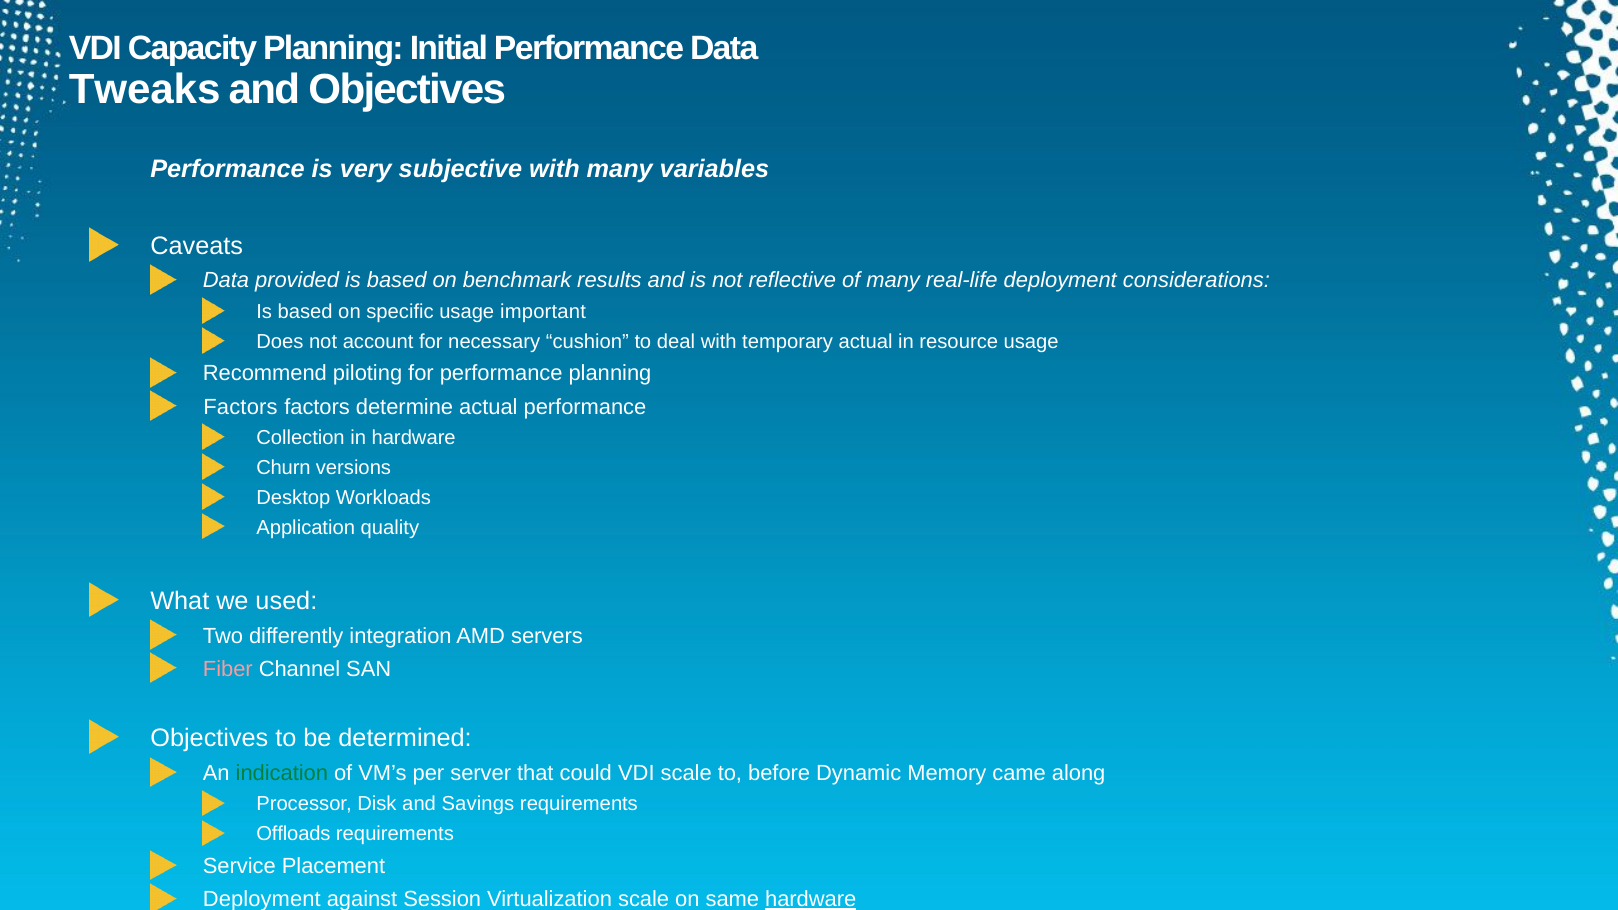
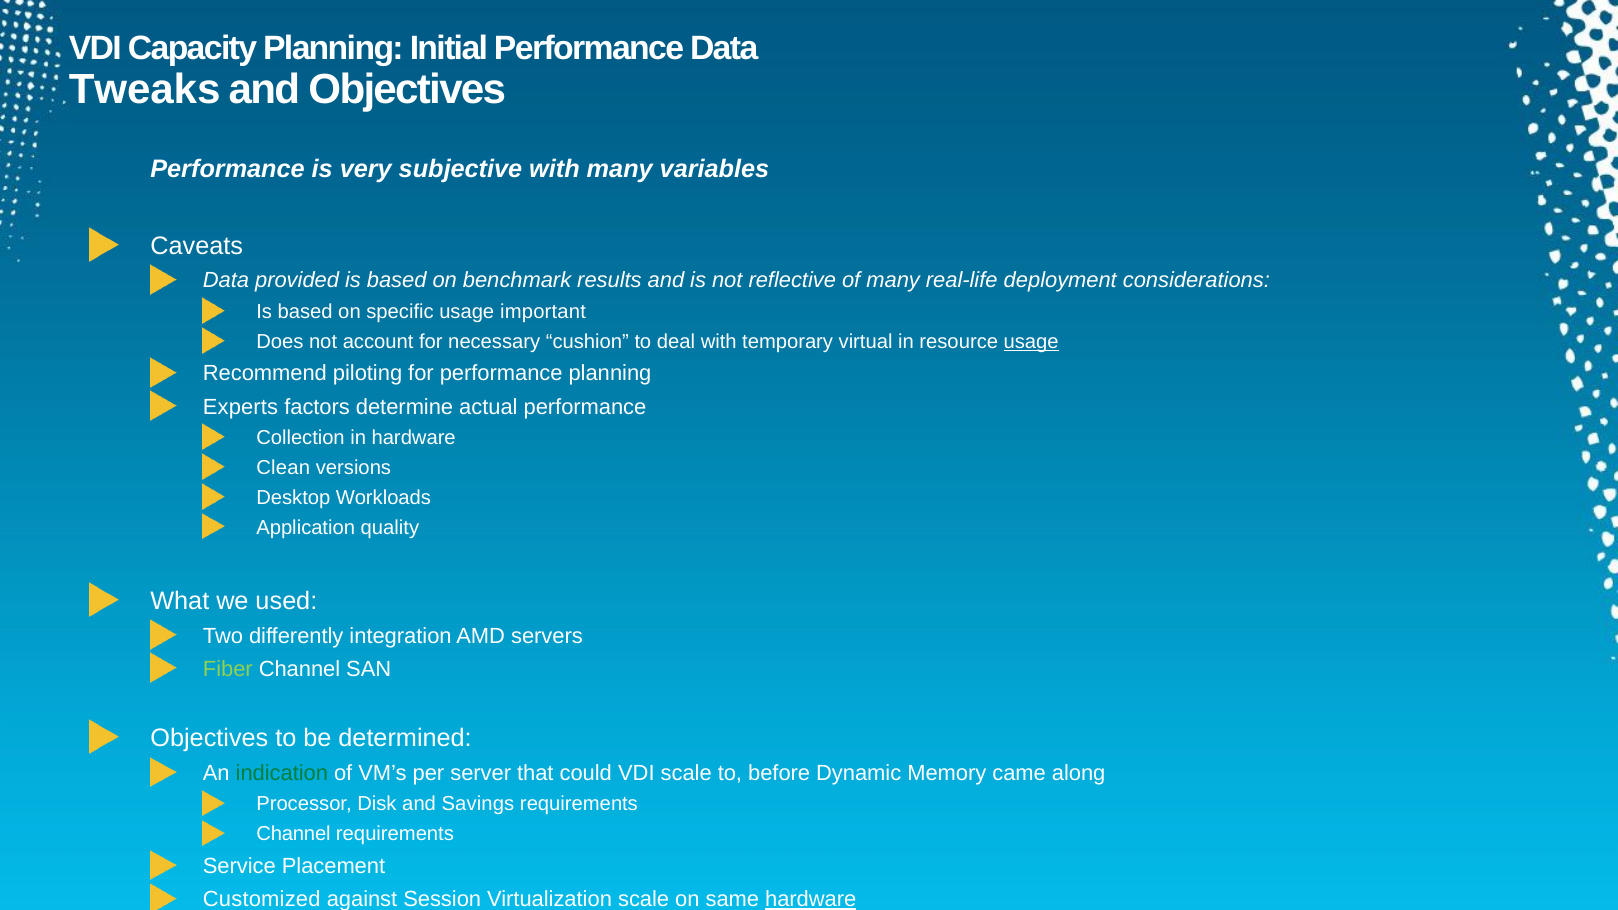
temporary actual: actual -> virtual (866, 342)
usage underline: none -> present (1031, 342)
Factors: Factors -> Experts (241, 407)
Churn: Churn -> Clean (283, 468)
Fiber colour: pink -> light green (228, 669)
Offloads: Offloads -> Channel (293, 834)
Deployment: Deployment -> Customized (262, 900)
